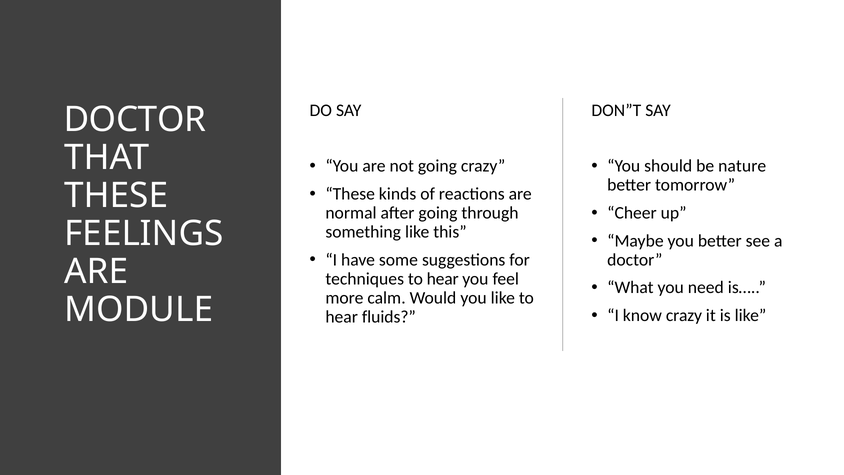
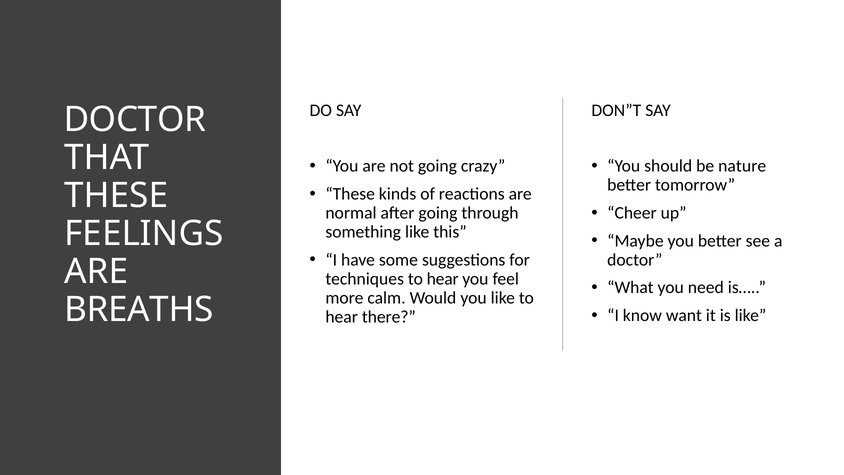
MODULE: MODULE -> BREATHS (139, 309)
know crazy: crazy -> want (684, 315)
fluids: fluids -> there (389, 317)
